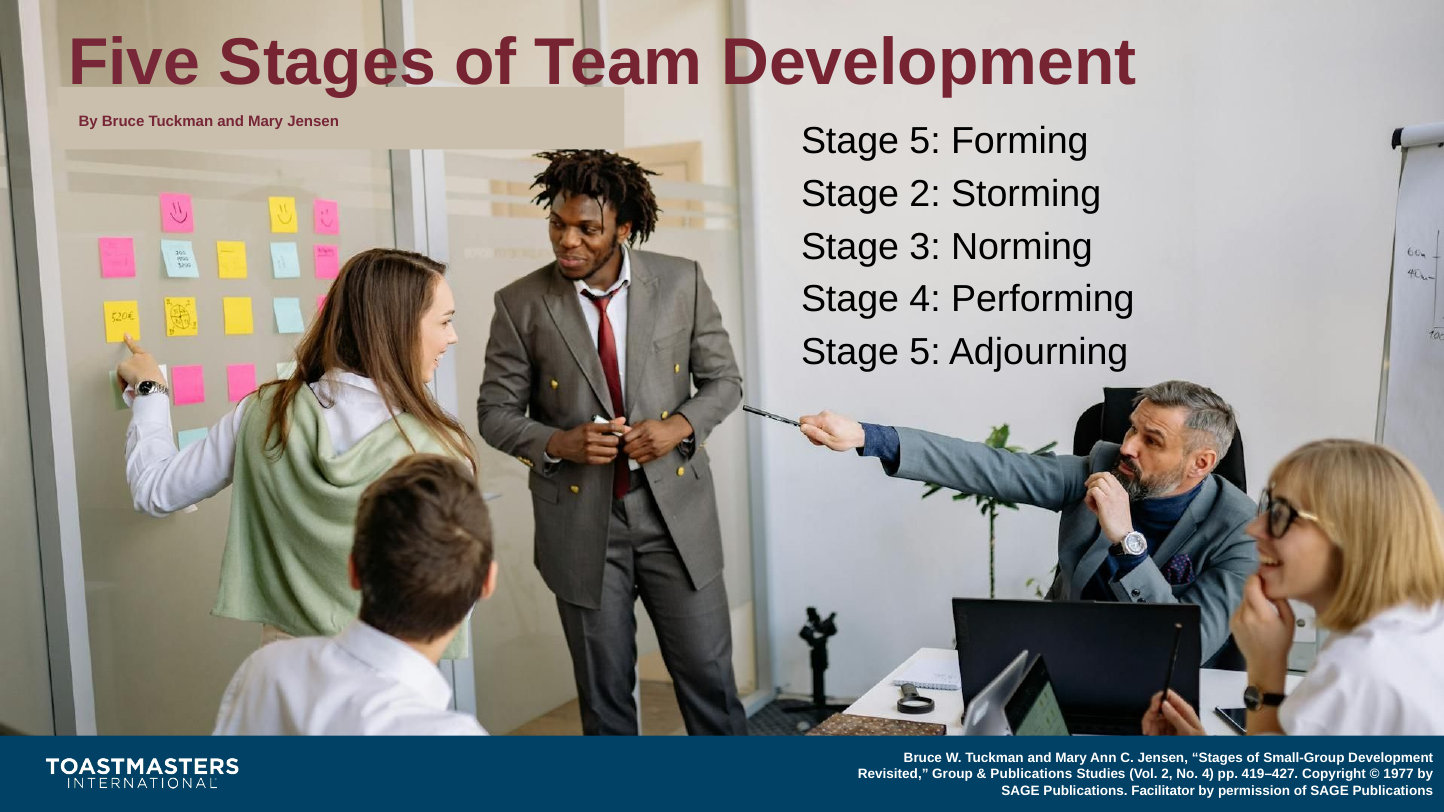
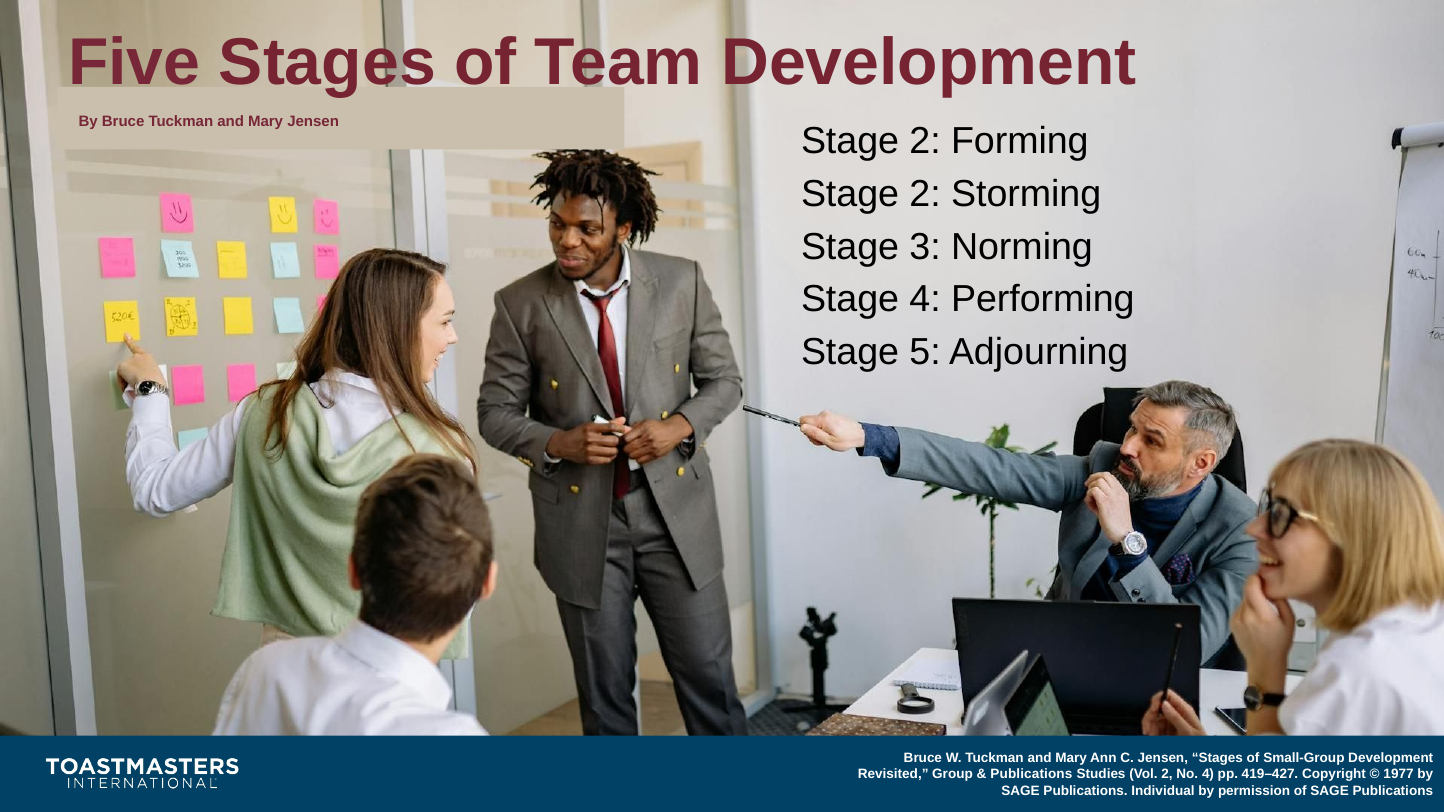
5: 5 -> 2 (925, 141)
Facilitator: Facilitator -> Individual (1163, 791)
